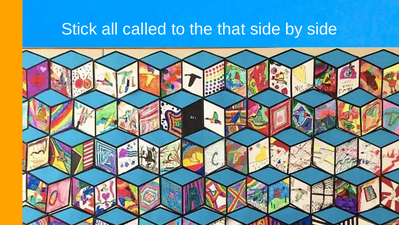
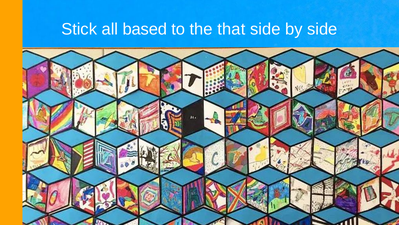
called: called -> based (145, 29)
